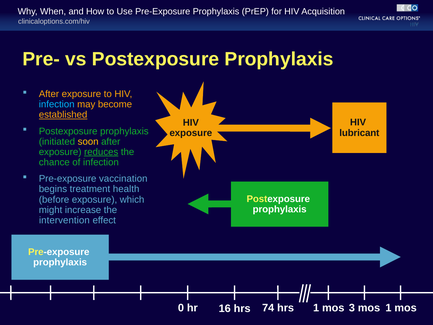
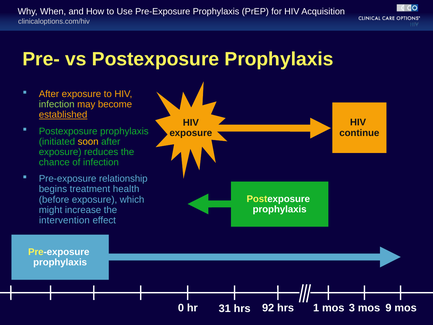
infection colour: light blue -> light green (57, 104)
lubricant: lubricant -> continue (359, 133)
reduces underline: present -> none (101, 152)
vaccination: vaccination -> relationship (123, 179)
16: 16 -> 31 (225, 308)
74: 74 -> 92 (268, 308)
mos 1: 1 -> 9 (388, 308)
